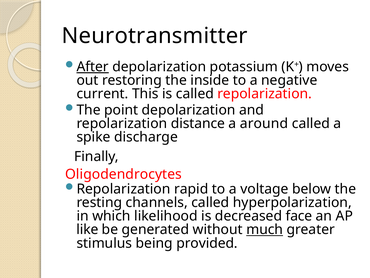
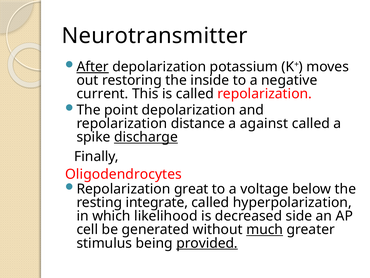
around: around -> against (264, 123)
discharge underline: none -> present (146, 137)
rapid: rapid -> great (191, 189)
channels: channels -> integrate (157, 202)
face: face -> side (299, 216)
like: like -> cell (87, 229)
provided underline: none -> present (207, 243)
